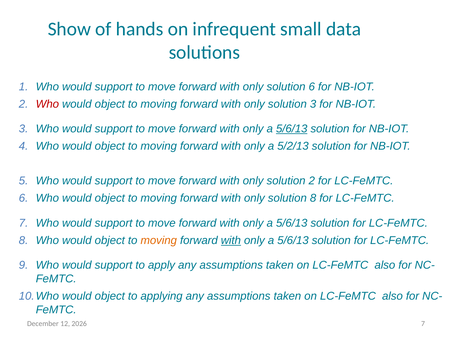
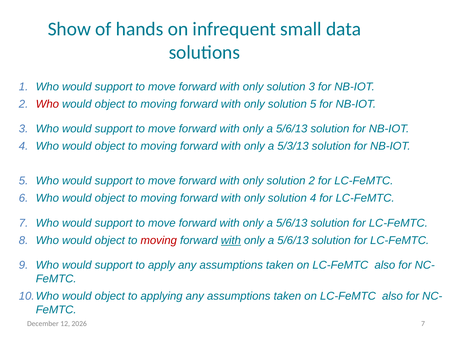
solution 6: 6 -> 3 (312, 87)
solution 3: 3 -> 5 (313, 104)
5/6/13 underline: present -> none (292, 129)
5/2/13: 5/2/13 -> 5/3/13 (293, 146)
solution 8: 8 -> 4 (313, 198)
moving colour: orange -> red (159, 240)
